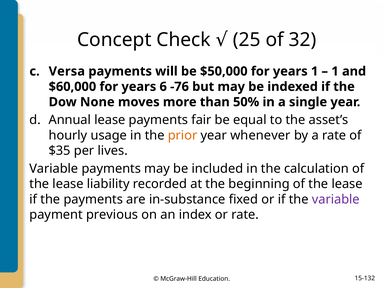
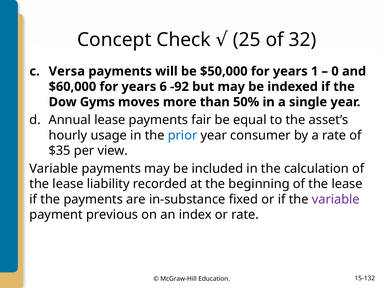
1: 1 -> 0 (335, 71)
-76: -76 -> -92 (180, 87)
None: None -> Gyms (97, 102)
prior colour: orange -> blue (183, 135)
whenever: whenever -> consumer (260, 135)
lives: lives -> view (113, 151)
